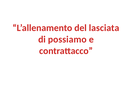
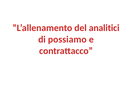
lasciata: lasciata -> analitici (104, 28)
